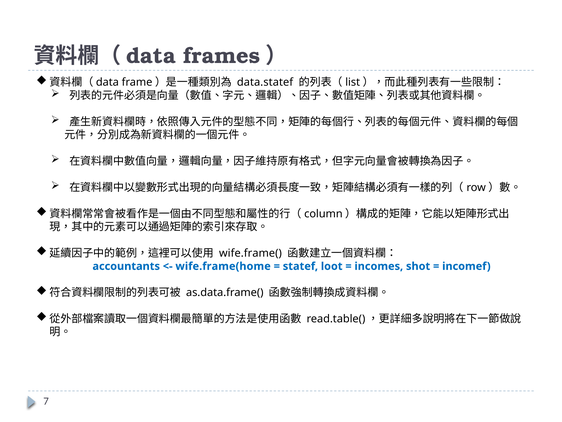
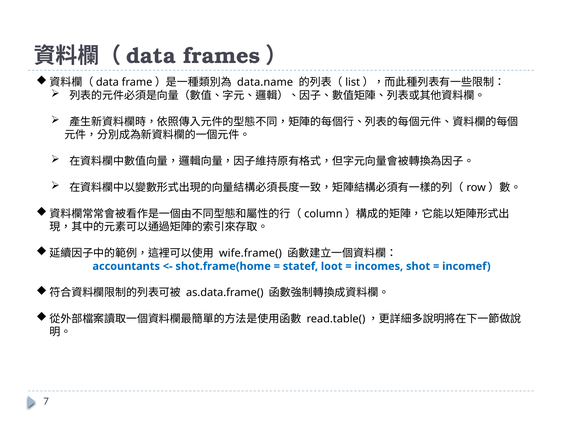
data.statef: data.statef -> data.name (265, 82)
wife.frame(home: wife.frame(home -> shot.frame(home (223, 266)
